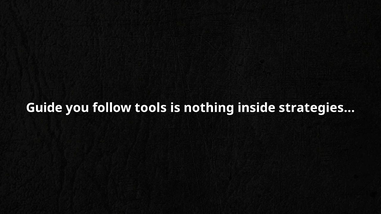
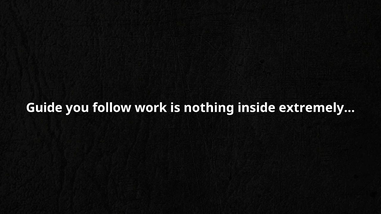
tools: tools -> work (151, 108)
strategies: strategies -> extremely (317, 108)
